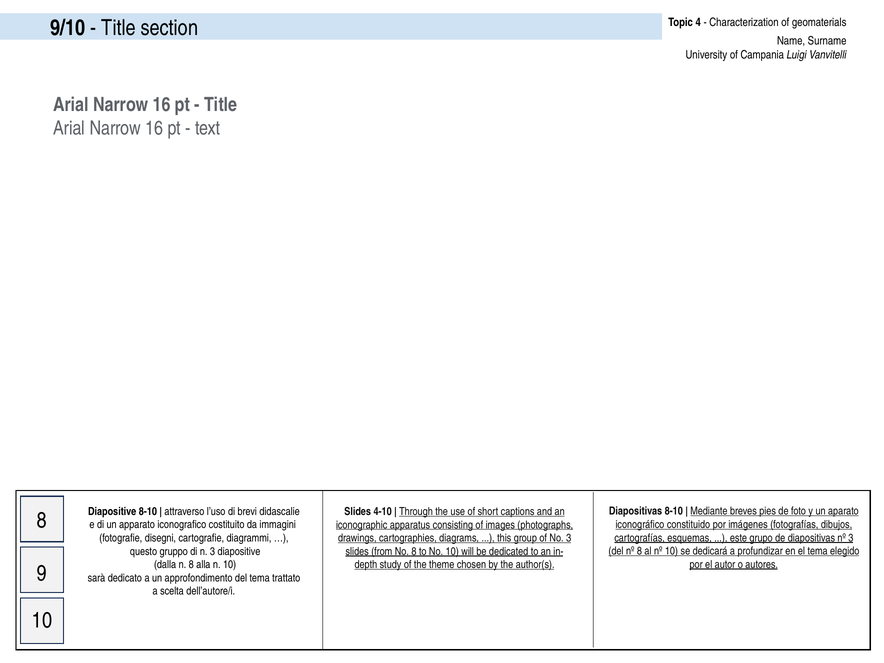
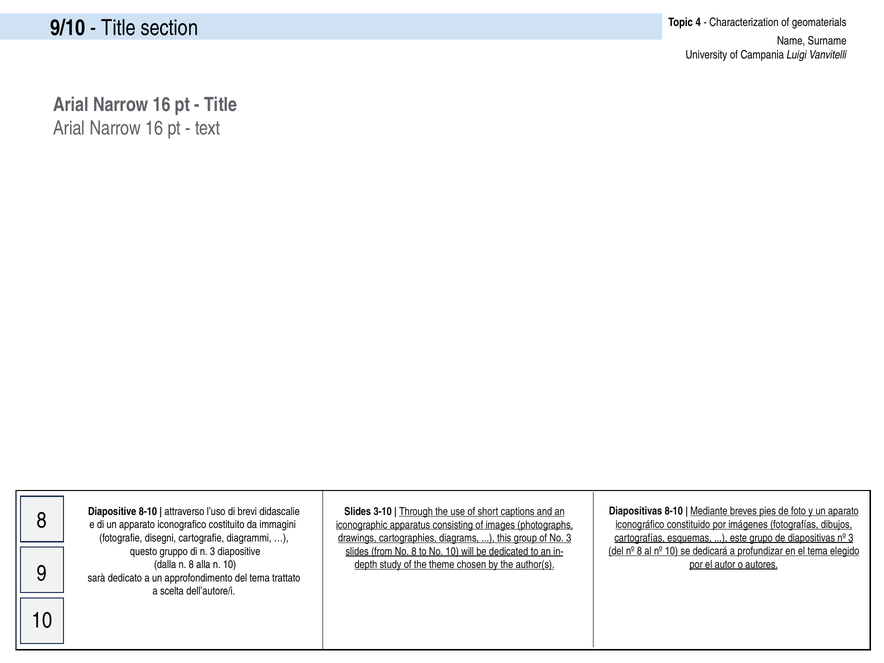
4-10: 4-10 -> 3-10 (383, 512)
